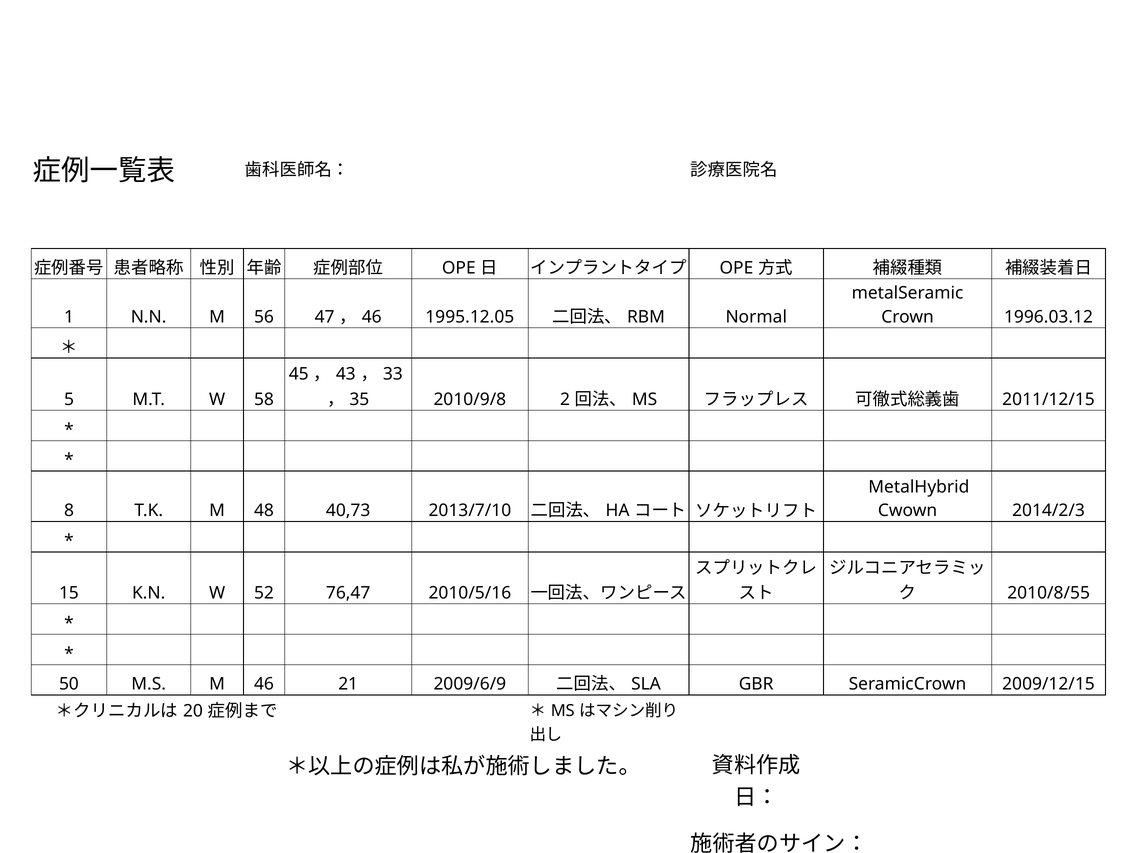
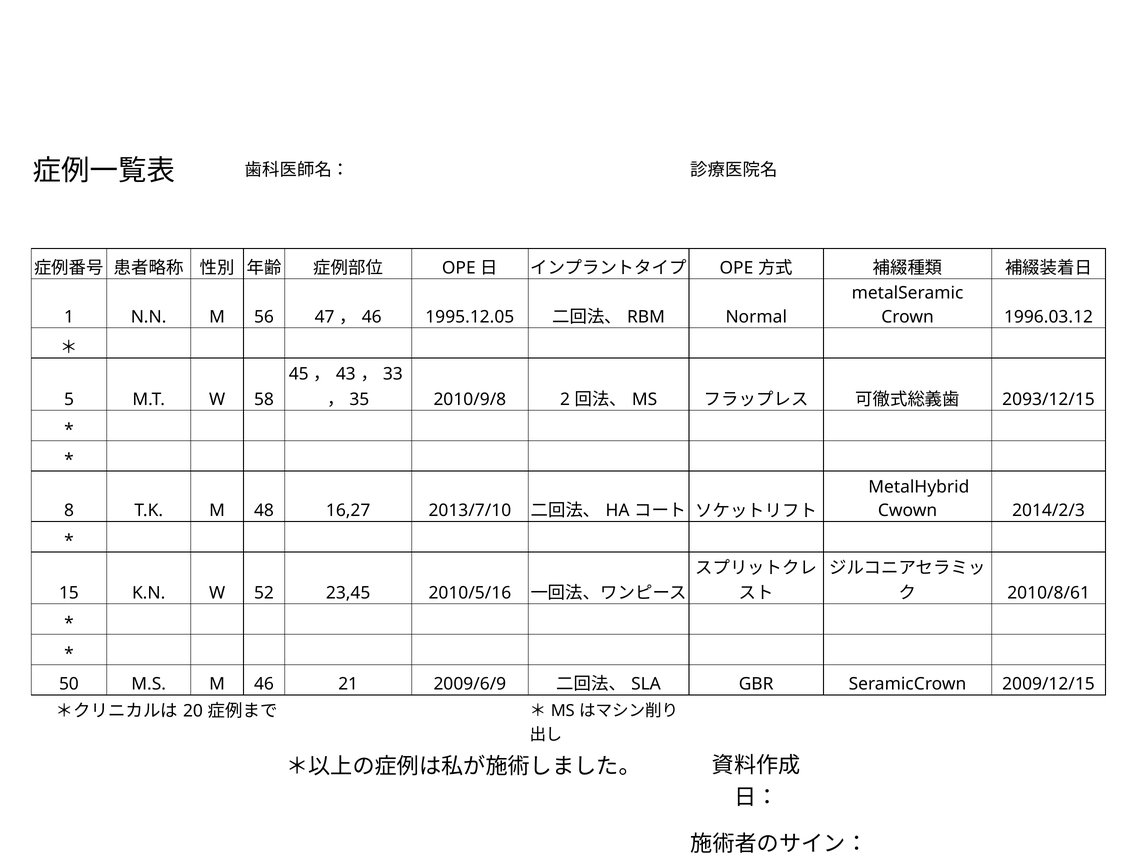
2011/12/15: 2011/12/15 -> 2093/12/15 (1049, 400)
40,73: 40,73 -> 16,27 (348, 511)
2010/8/55: 2010/8/55 -> 2010/8/61 (1049, 593)
76,47: 76,47 -> 23,45 (348, 593)
